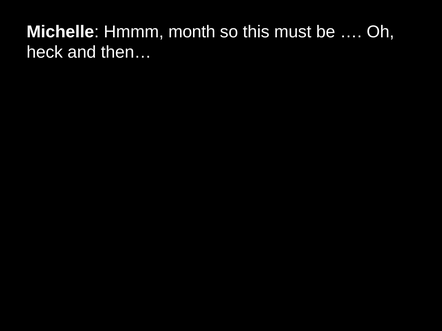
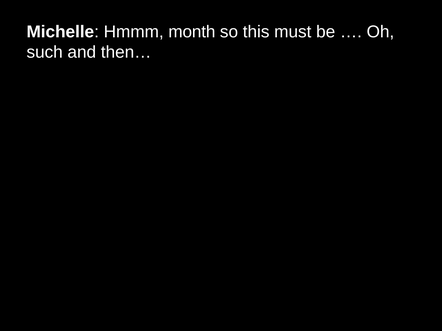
heck: heck -> such (45, 52)
